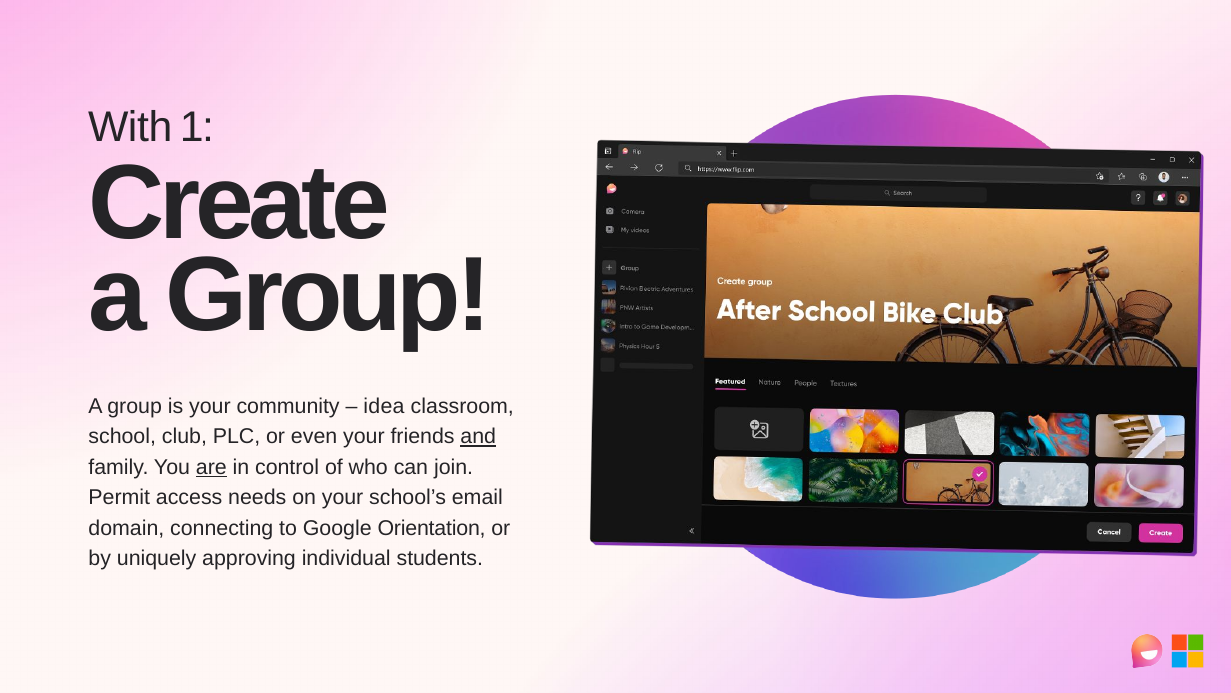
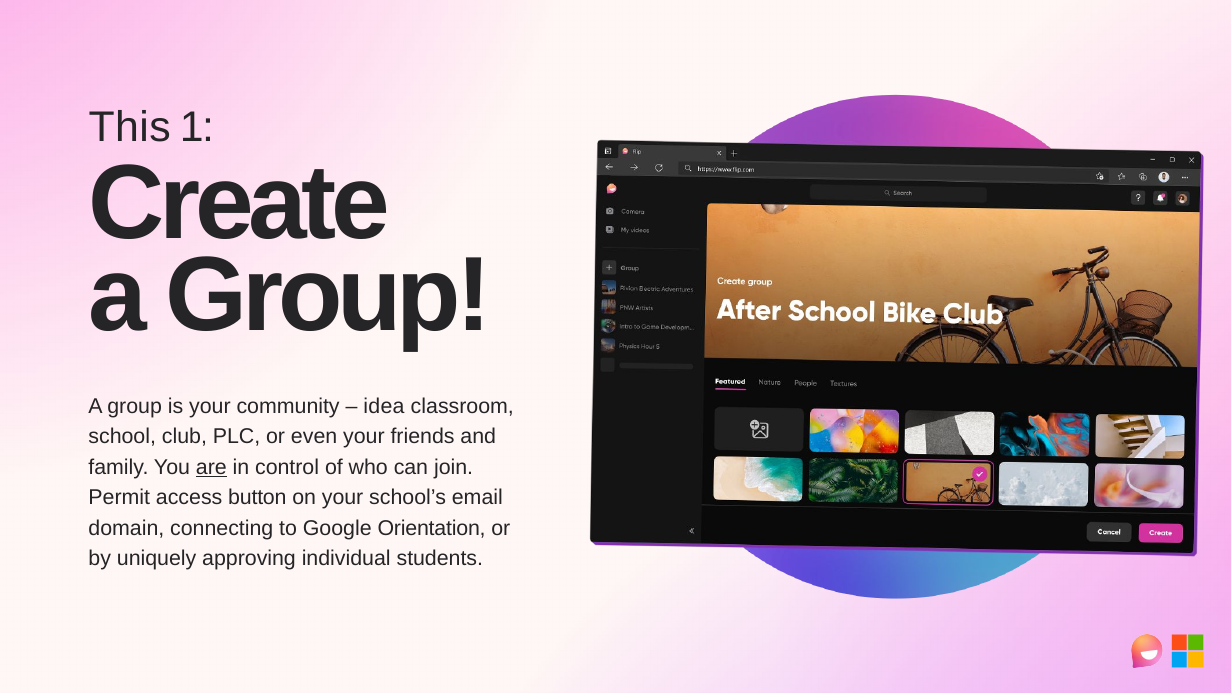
With: With -> This (130, 128)
and underline: present -> none (478, 437)
needs: needs -> button (257, 497)
